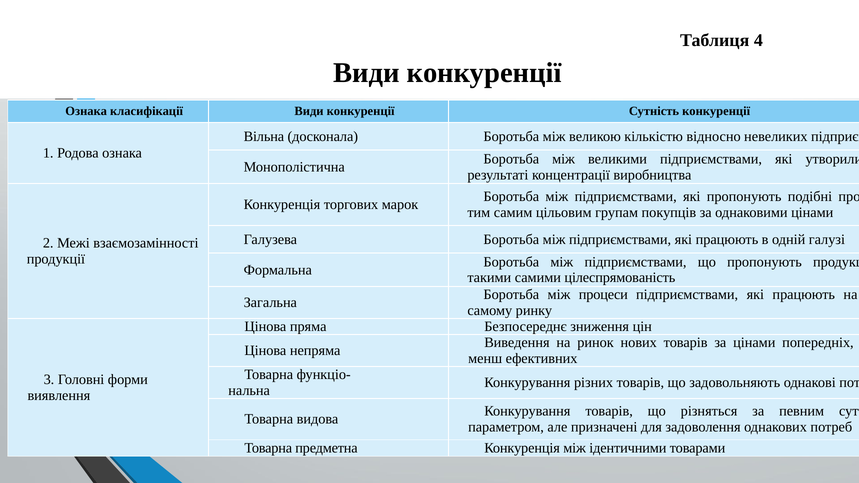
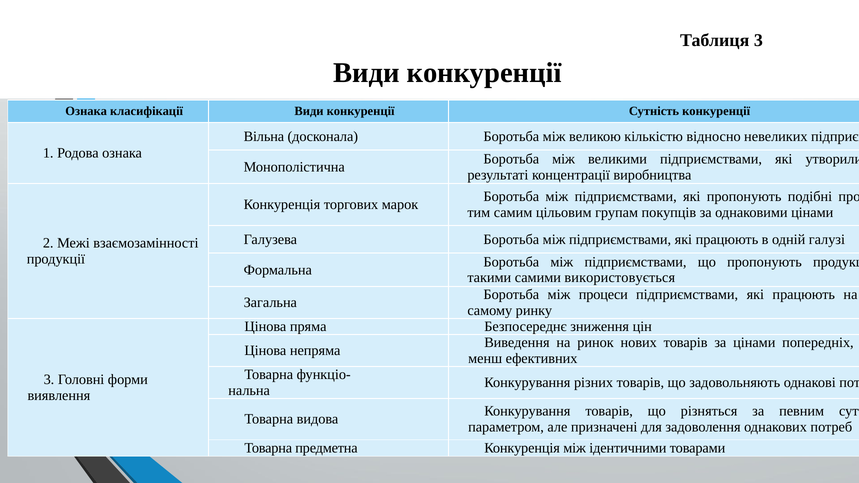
Таблиця 4: 4 -> 3 (758, 40)
цілеспрямованість: цілеспрямованість -> використовується (620, 278)
